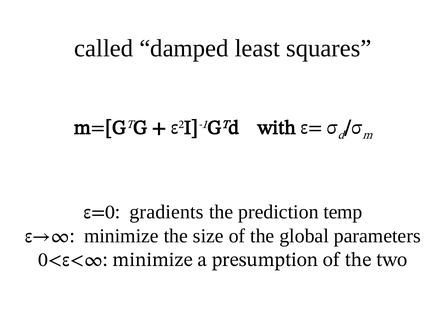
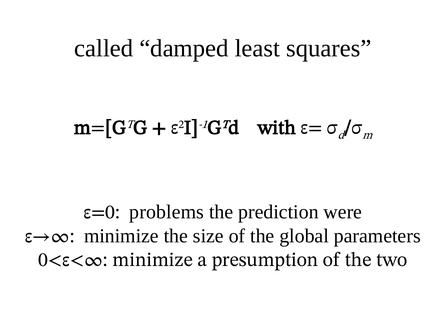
gradients: gradients -> problems (167, 212)
temp: temp -> were (343, 212)
